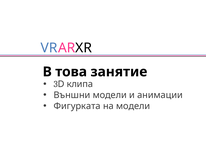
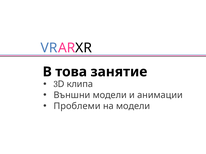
Фигурката: Фигурката -> Проблеми (77, 106)
